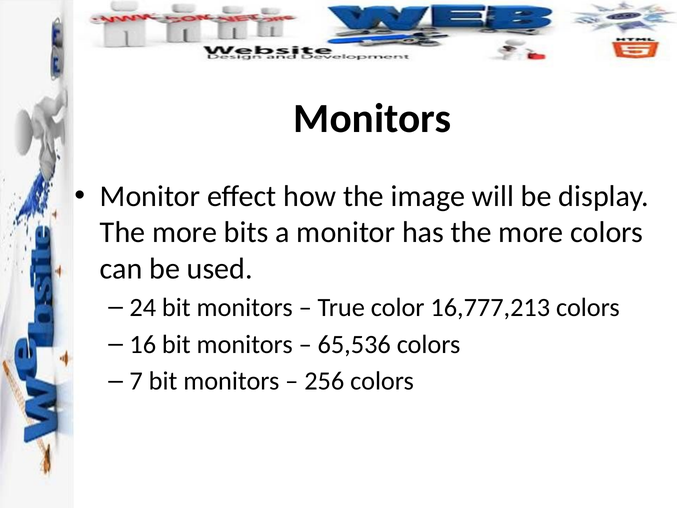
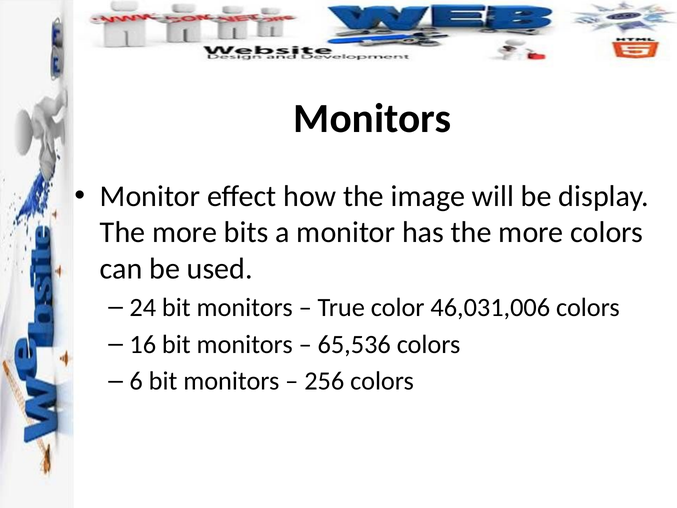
16,777,213: 16,777,213 -> 46,031,006 (490, 307)
7: 7 -> 6 (136, 381)
